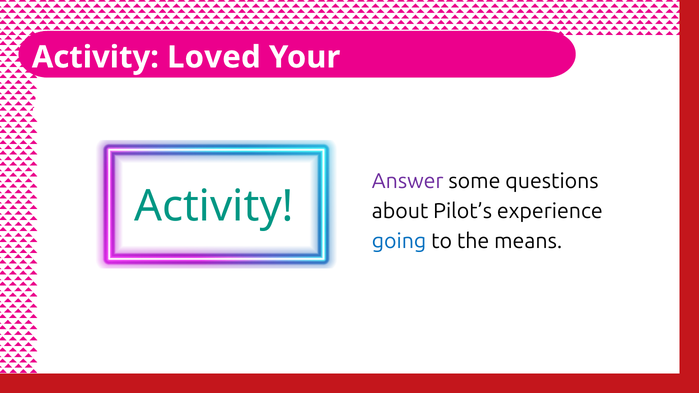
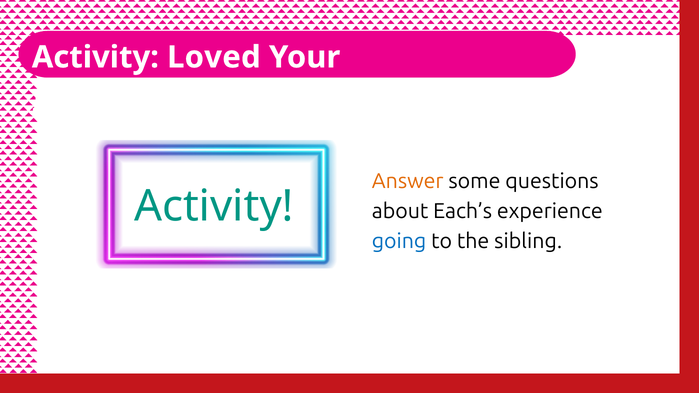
Answer colour: purple -> orange (408, 182)
Pilot’s: Pilot’s -> Each’s (463, 211)
means: means -> sibling (528, 241)
